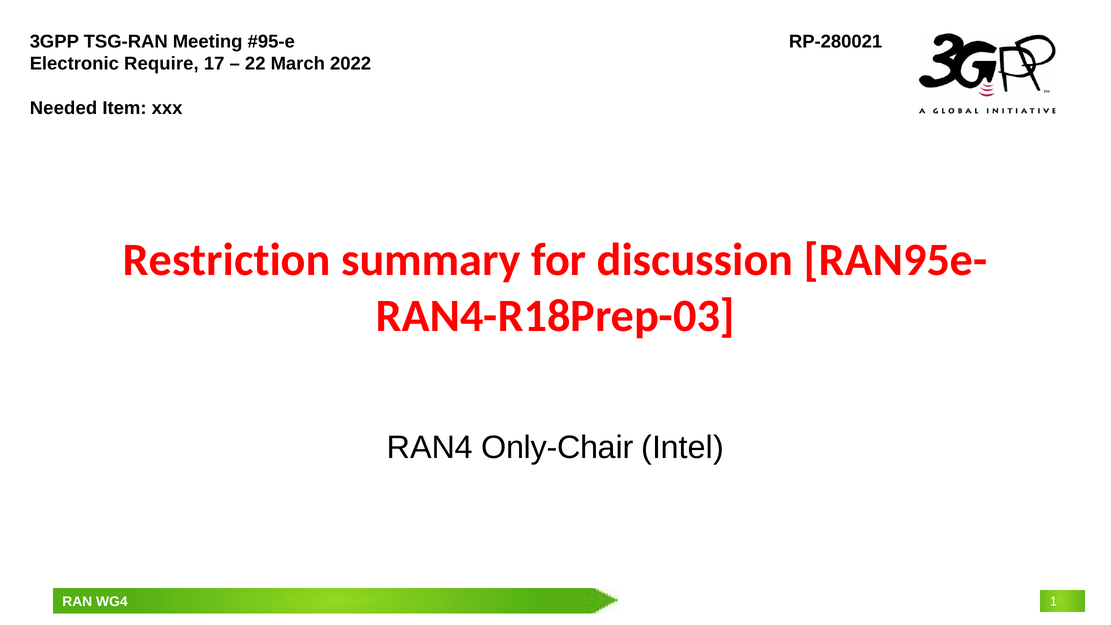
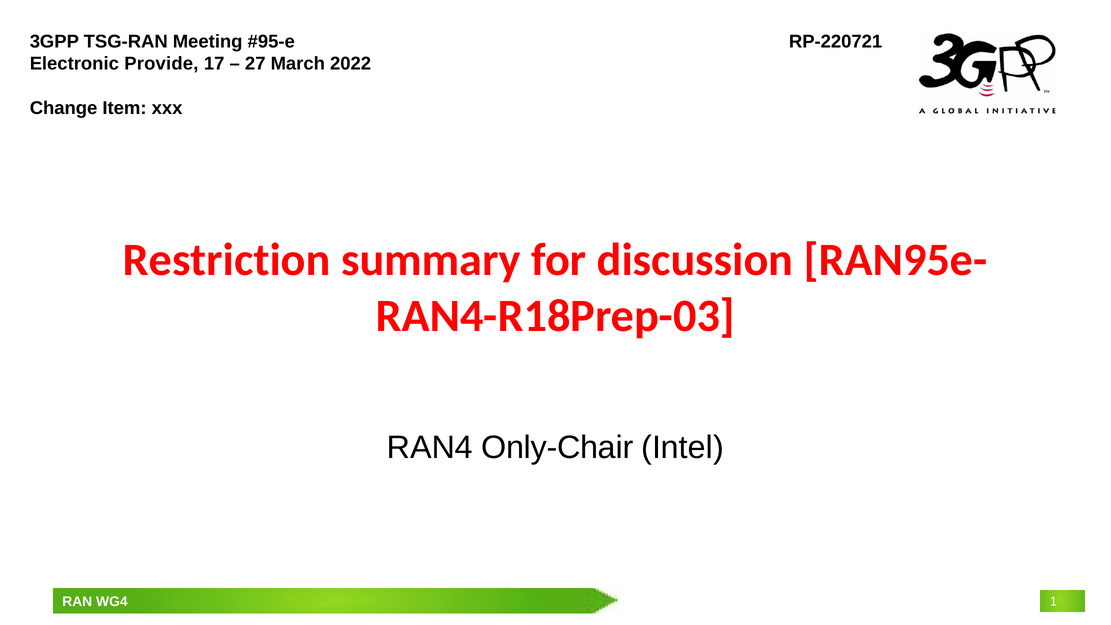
RP-280021: RP-280021 -> RP-220721 (836, 42)
Require: Require -> Provide (161, 64)
22: 22 -> 27 (255, 64)
Needed: Needed -> Change (64, 108)
